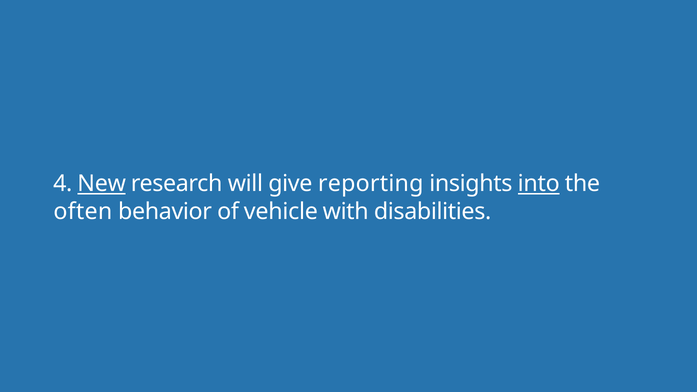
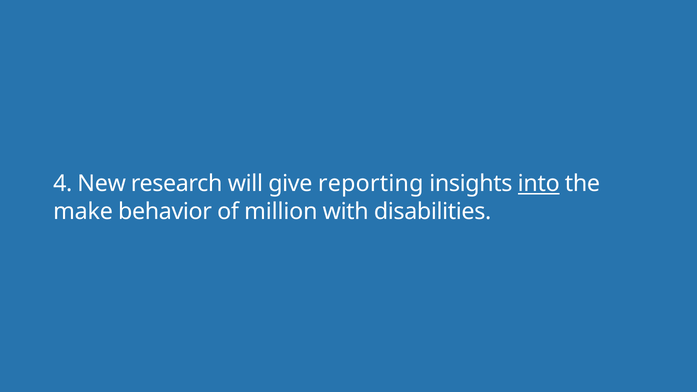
New underline: present -> none (102, 184)
often: often -> make (83, 212)
vehicle: vehicle -> million (281, 212)
